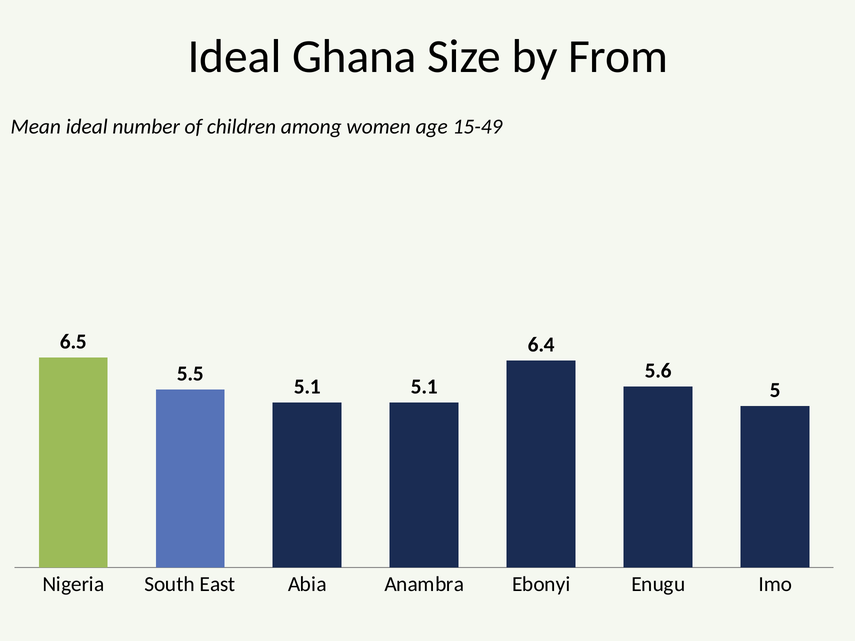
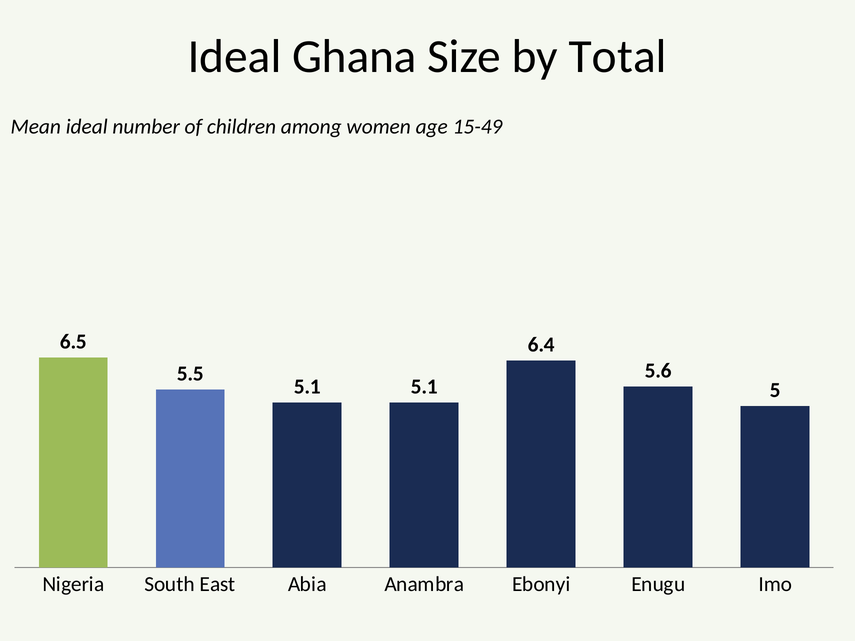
From: From -> Total (618, 57)
